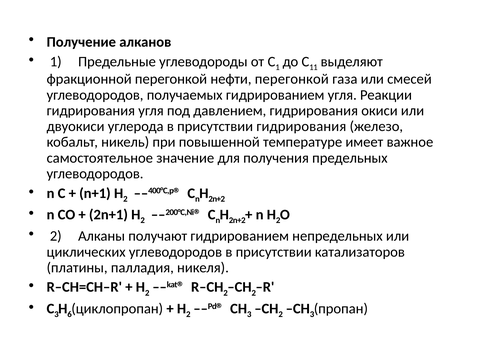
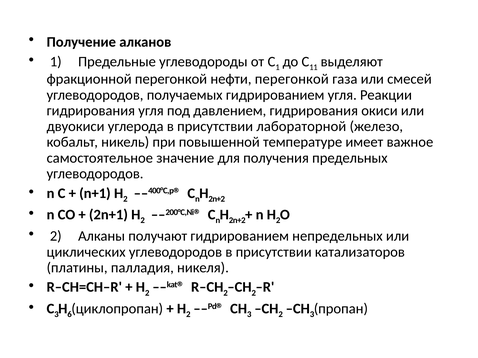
присутствии гидрирования: гидрирования -> лабораторной (301, 127)
